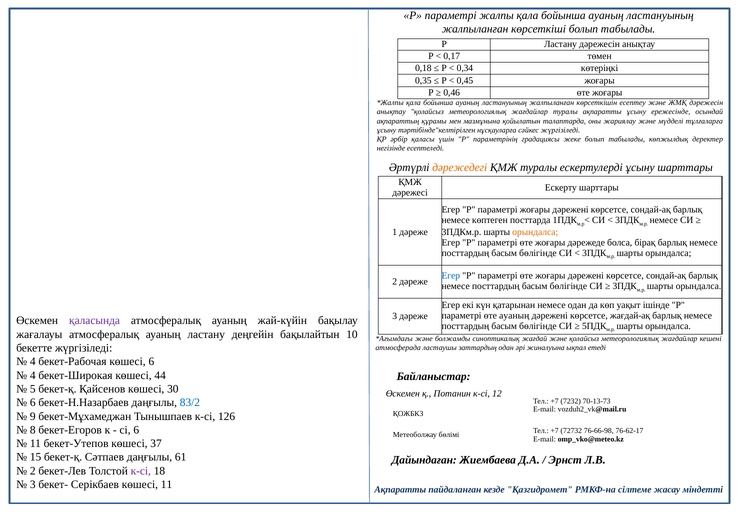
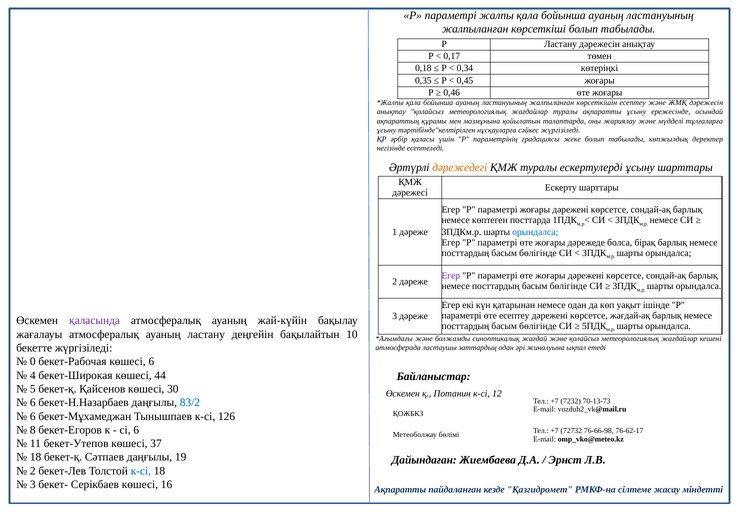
орындалса colour: orange -> blue (535, 232)
Егер colour: blue -> purple (451, 276)
өте ауаның: ауаның -> есептеу (514, 315)
4: 4 -> 0 (33, 361)
9: 9 -> 6 (33, 416)
15: 15 -> 18 (36, 457)
61: 61 -> 19 (181, 457)
к-сі colour: purple -> blue (141, 471)
көшесі 11: 11 -> 16 (167, 484)
